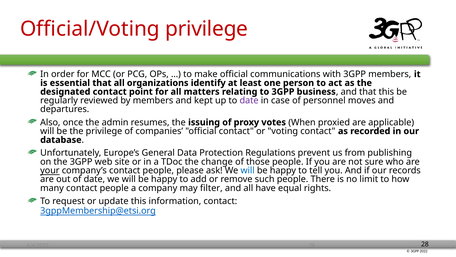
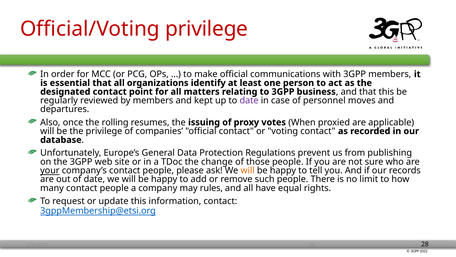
admin: admin -> rolling (115, 122)
will colour: blue -> orange (248, 170)
filter: filter -> rules (211, 188)
